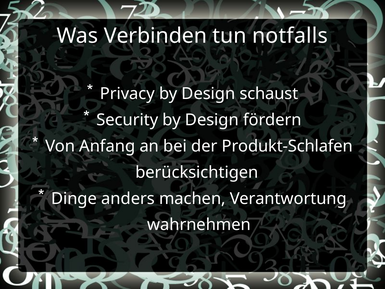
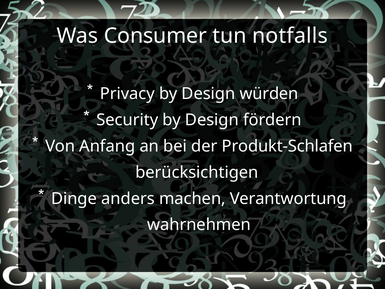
Verbinden: Verbinden -> Consumer (155, 36)
schaust: schaust -> würden (269, 94)
